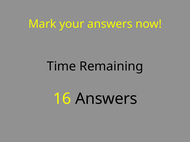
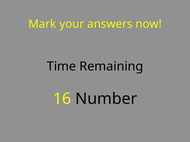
16 Answers: Answers -> Number (106, 99)
